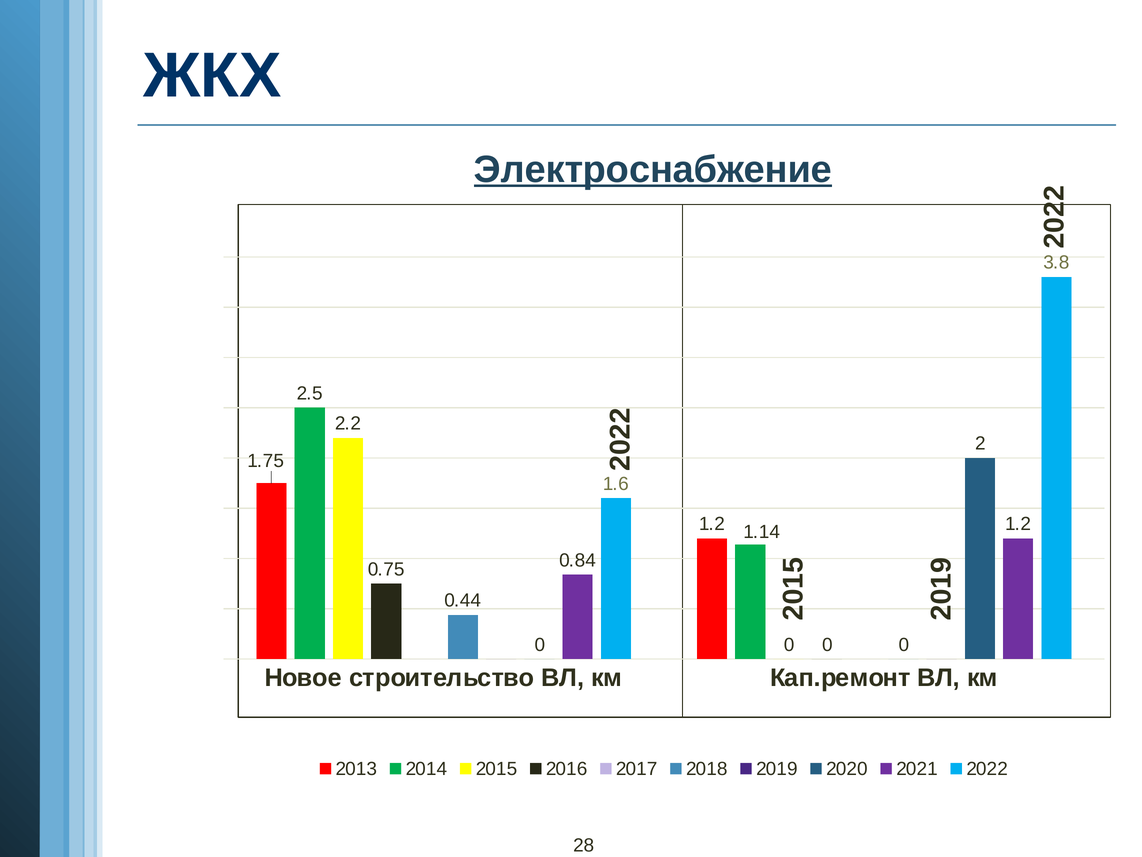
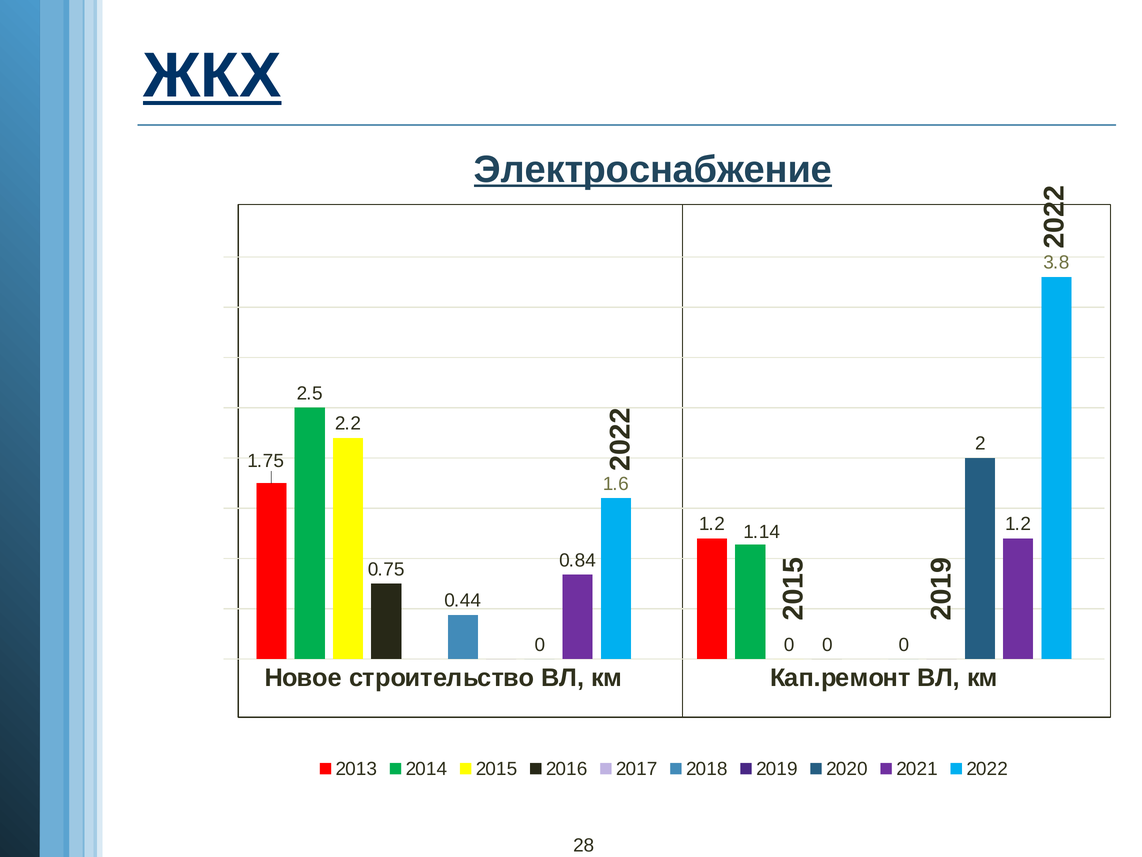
ЖКХ underline: none -> present (212, 76)
